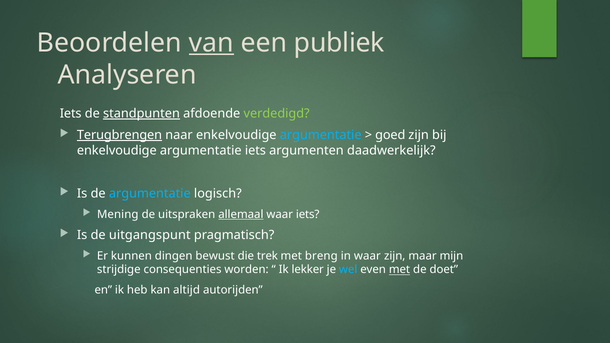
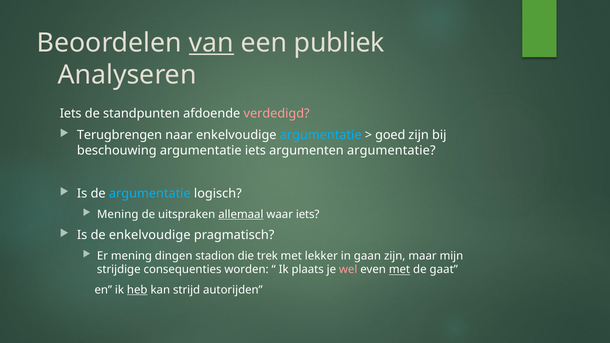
standpunten underline: present -> none (141, 114)
verdedigd colour: light green -> pink (277, 114)
Terugbrengen underline: present -> none (120, 135)
enkelvoudige: enkelvoudige -> beschouwing (117, 150)
argumenten daadwerkelijk: daadwerkelijk -> argumentatie (391, 150)
de uitgangspunt: uitgangspunt -> enkelvoudige (150, 235)
Er kunnen: kunnen -> mening (131, 256)
bewust: bewust -> stadion (215, 256)
breng: breng -> lekker (321, 256)
in waar: waar -> gaan (367, 256)
lekker: lekker -> plaats (308, 270)
wel colour: light blue -> pink (348, 270)
doet: doet -> gaat (444, 270)
heb underline: none -> present (137, 290)
altijd: altijd -> strijd (187, 290)
